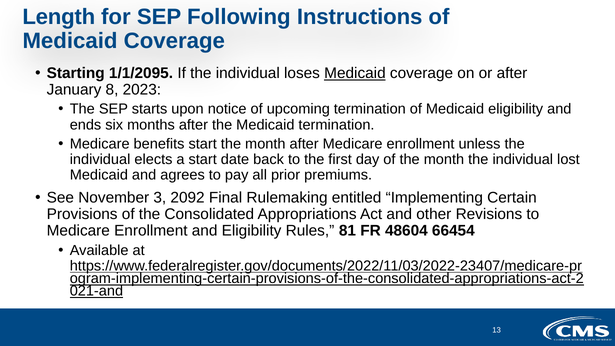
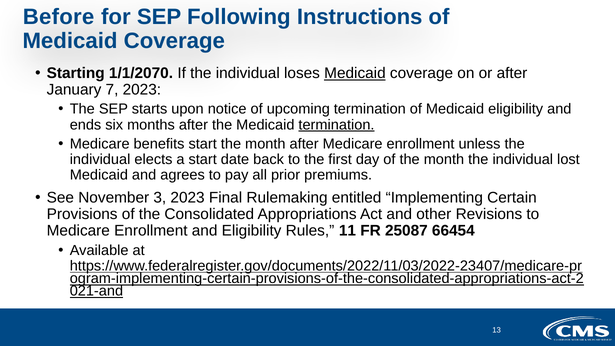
Length: Length -> Before (59, 17)
1/1/2095: 1/1/2095 -> 1/1/2070 (141, 73)
8: 8 -> 7 (112, 90)
termination underline: none -> present (336, 125)
3 2092: 2092 -> 2023 (188, 198)
81: 81 -> 11 (347, 231)
48604: 48604 -> 25087 (406, 231)
